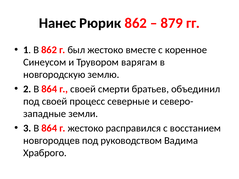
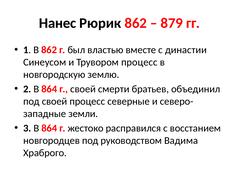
был жестоко: жестоко -> властью (105, 50)
коренное: коренное -> династии (186, 50)
Трувором варягам: варягам -> процесс (139, 62)
